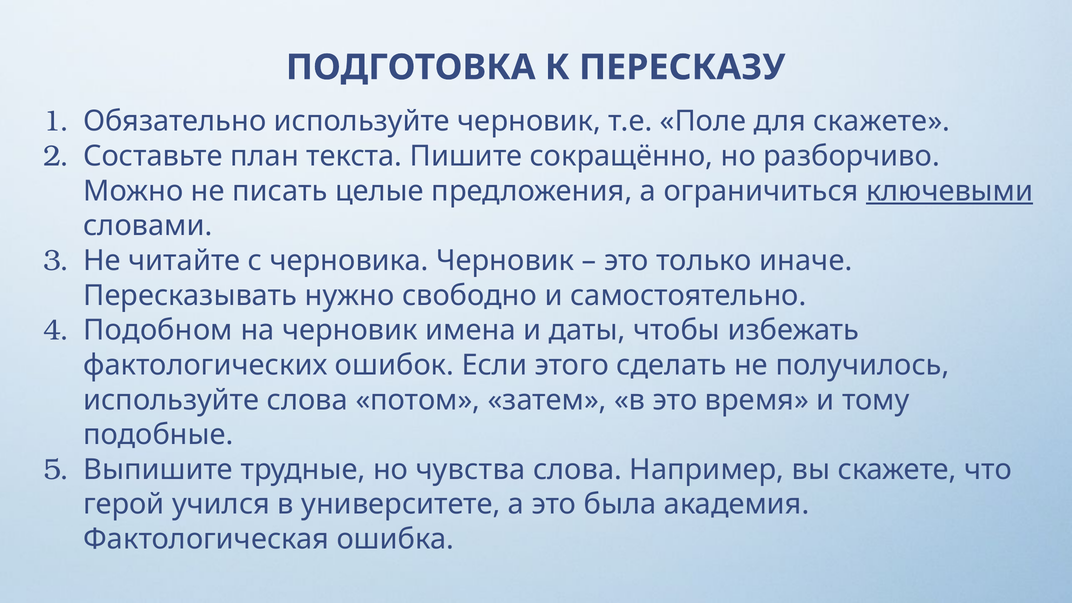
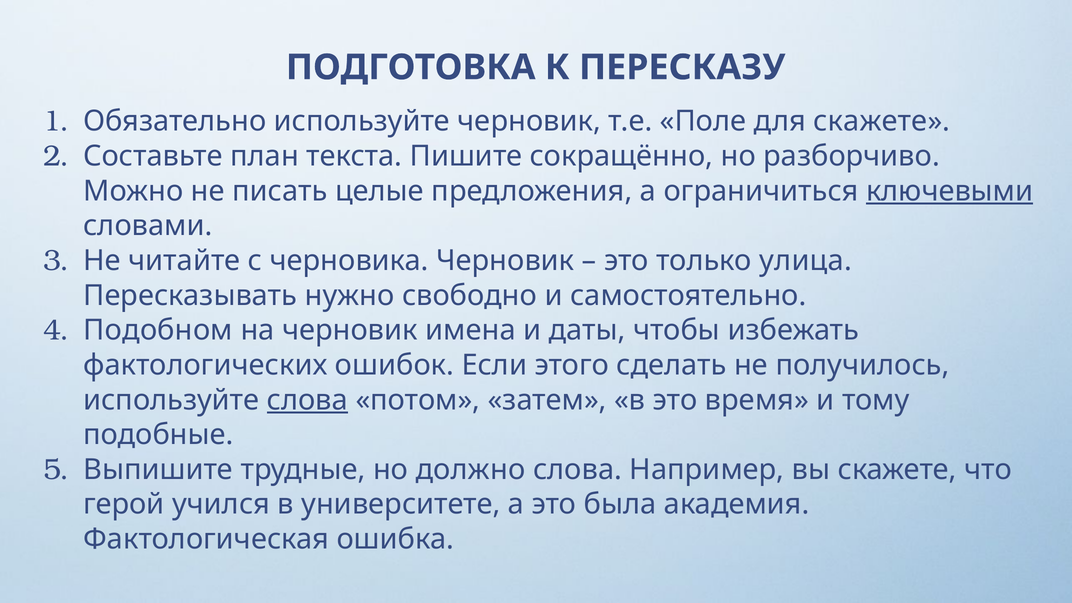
иначе: иначе -> улица (806, 261)
слова underline: none -> present (307, 400)
чувства: чувства -> должно (470, 470)
